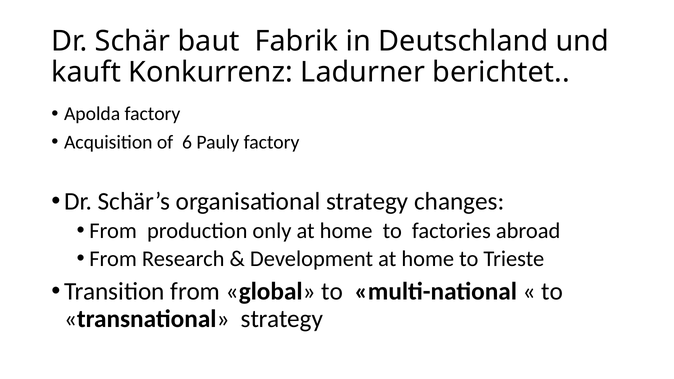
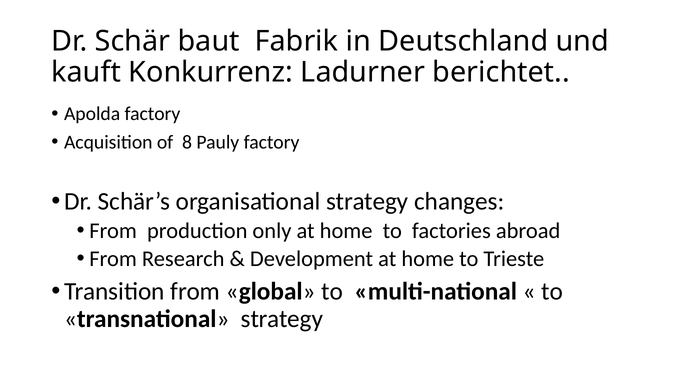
6: 6 -> 8 (187, 142)
